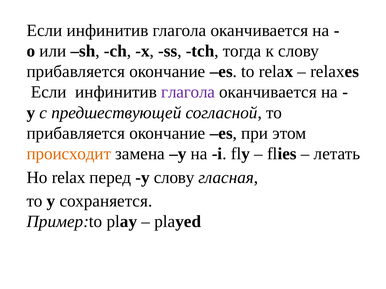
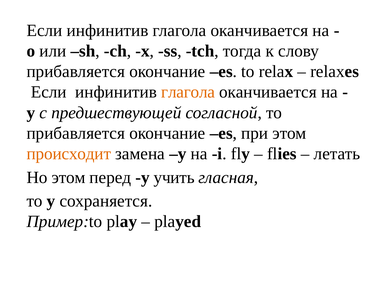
глагола colour: purple -> orange (188, 92)
Но relax: relax -> этом (69, 178)
y слову: слову -> учить (174, 178)
